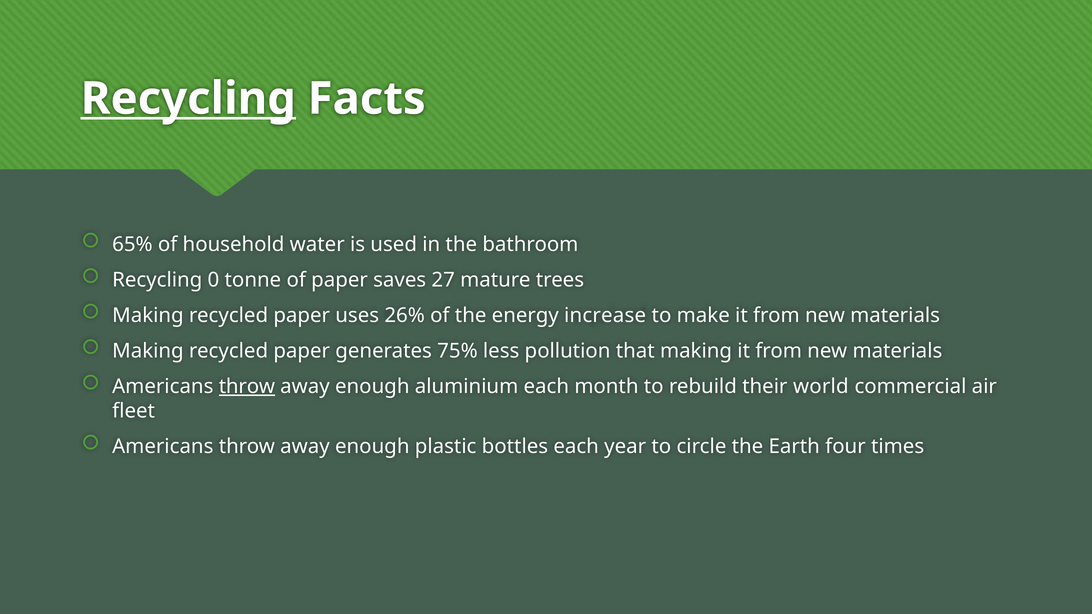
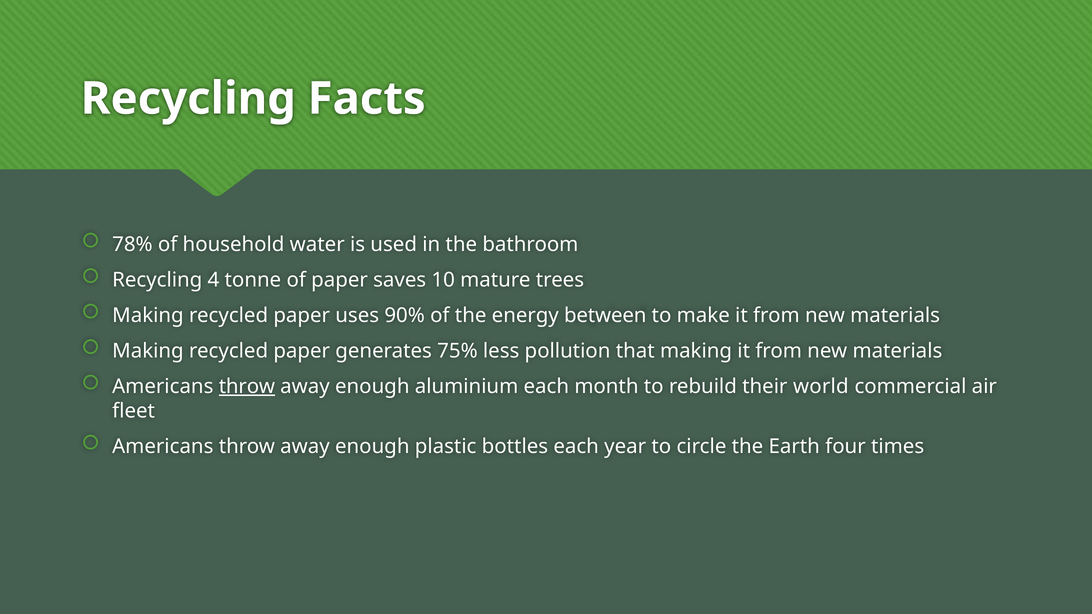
Recycling underline: present -> none (188, 99)
65%: 65% -> 78% (132, 245)
0: 0 -> 4 (213, 280)
27: 27 -> 10 (443, 280)
26%: 26% -> 90% (405, 316)
increase: increase -> between (605, 316)
